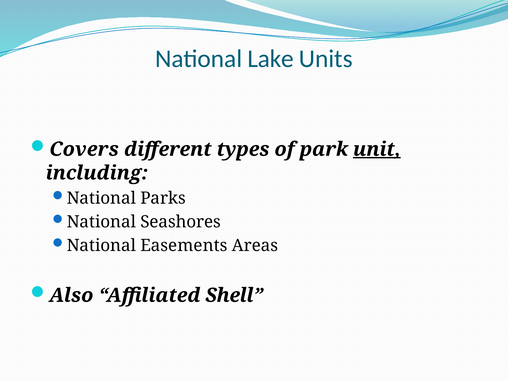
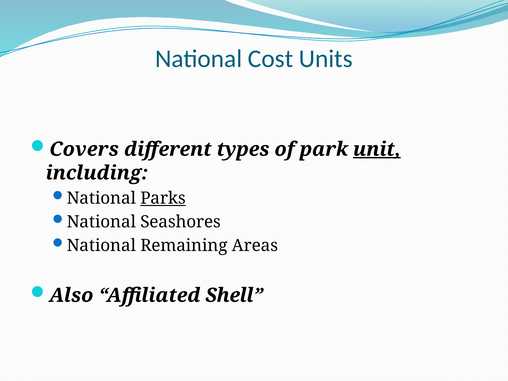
Lake: Lake -> Cost (271, 59)
Parks underline: none -> present (163, 198)
Easements: Easements -> Remaining (184, 246)
